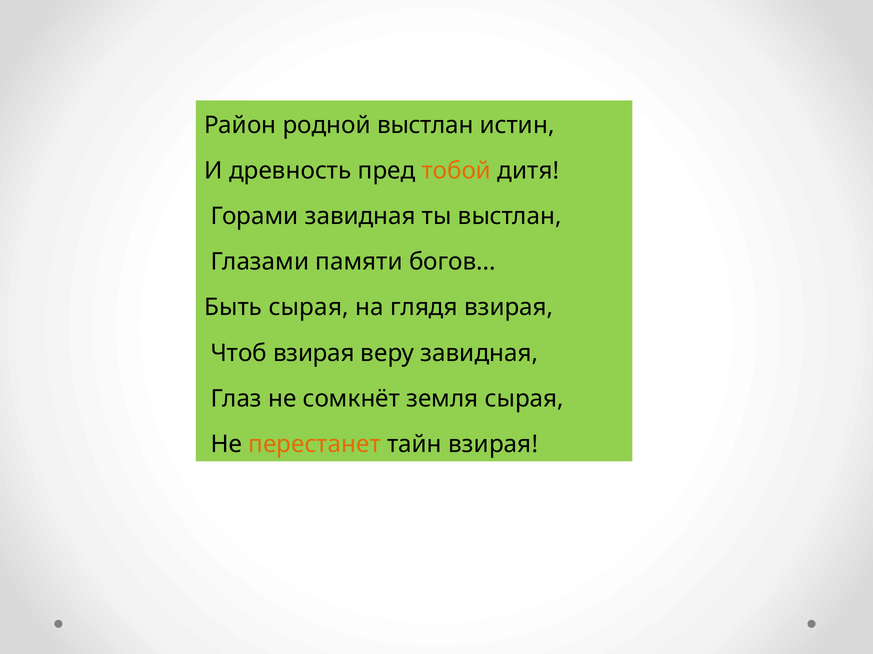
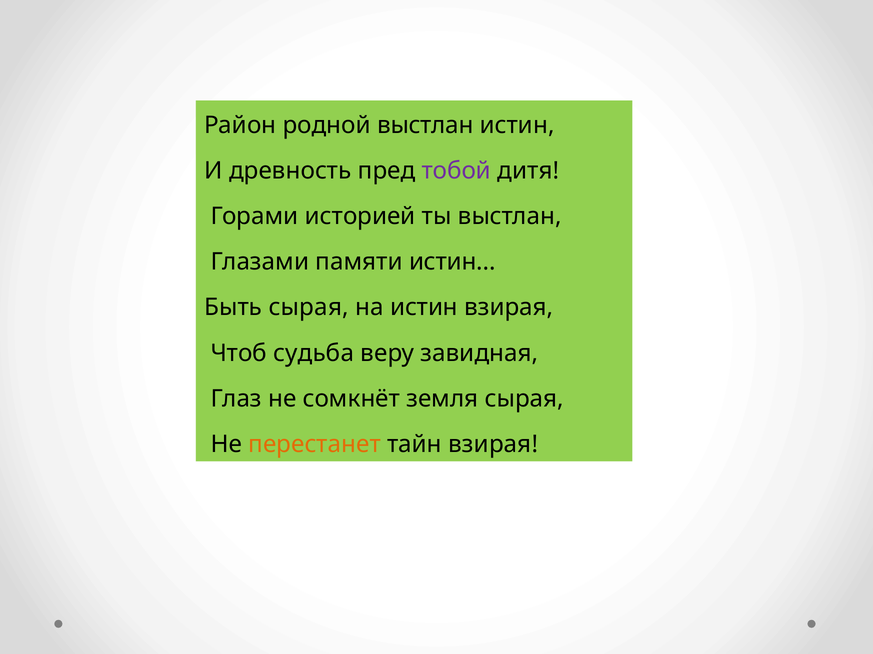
тобой colour: orange -> purple (456, 171)
Горами завидная: завидная -> историей (360, 217)
памяти богов: богов -> истин (452, 262)
на глядя: глядя -> истин (424, 308)
Чтоб взирая: взирая -> судьба (314, 353)
